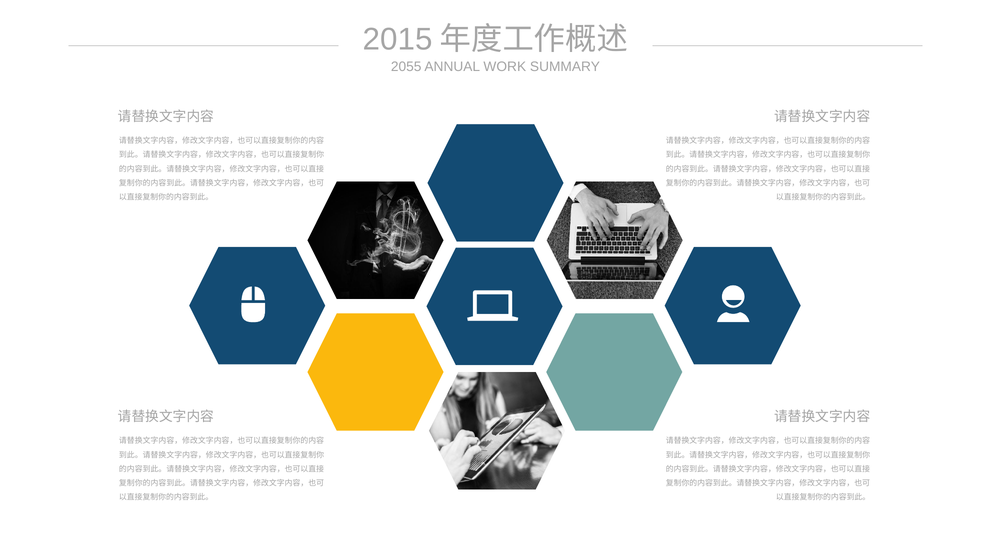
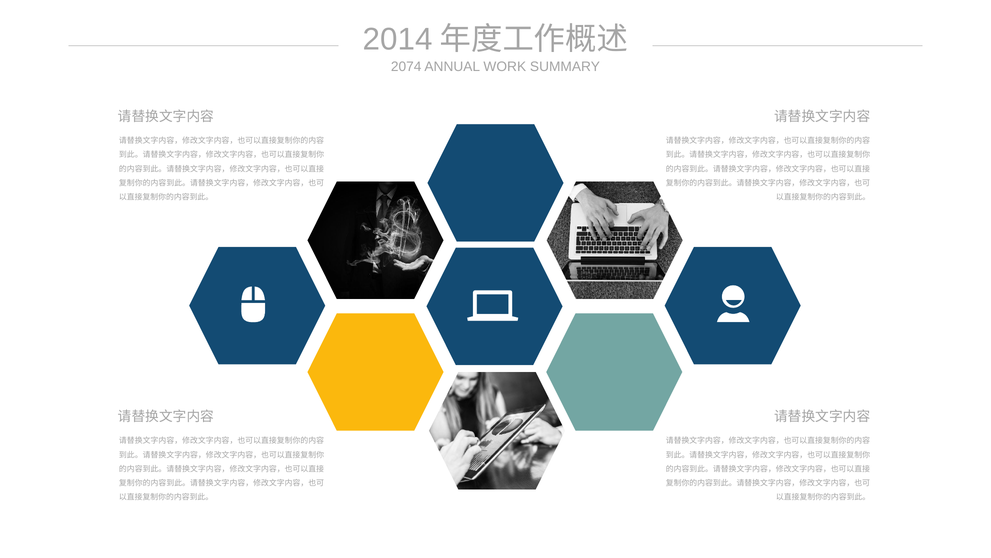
2015: 2015 -> 2014 (398, 39)
2055: 2055 -> 2074 (406, 67)
